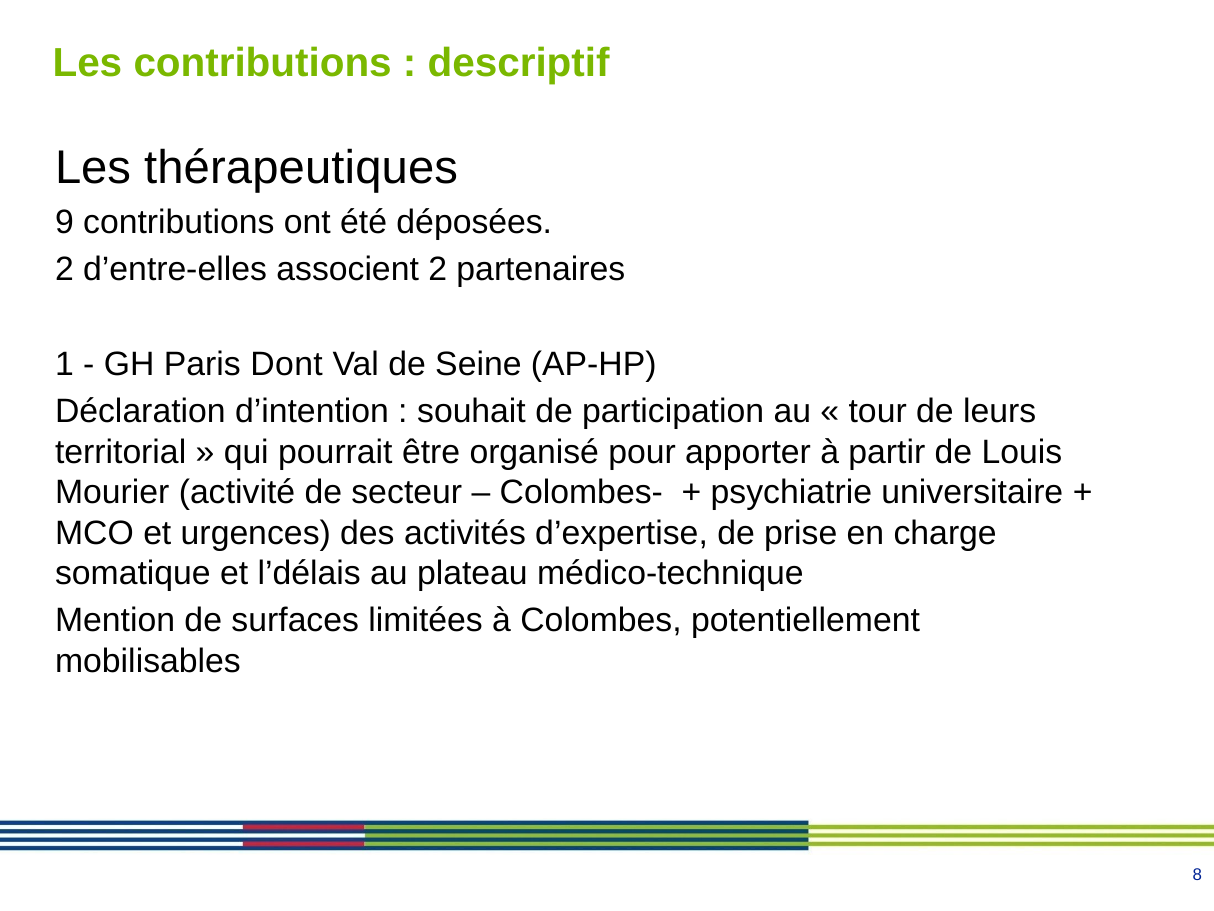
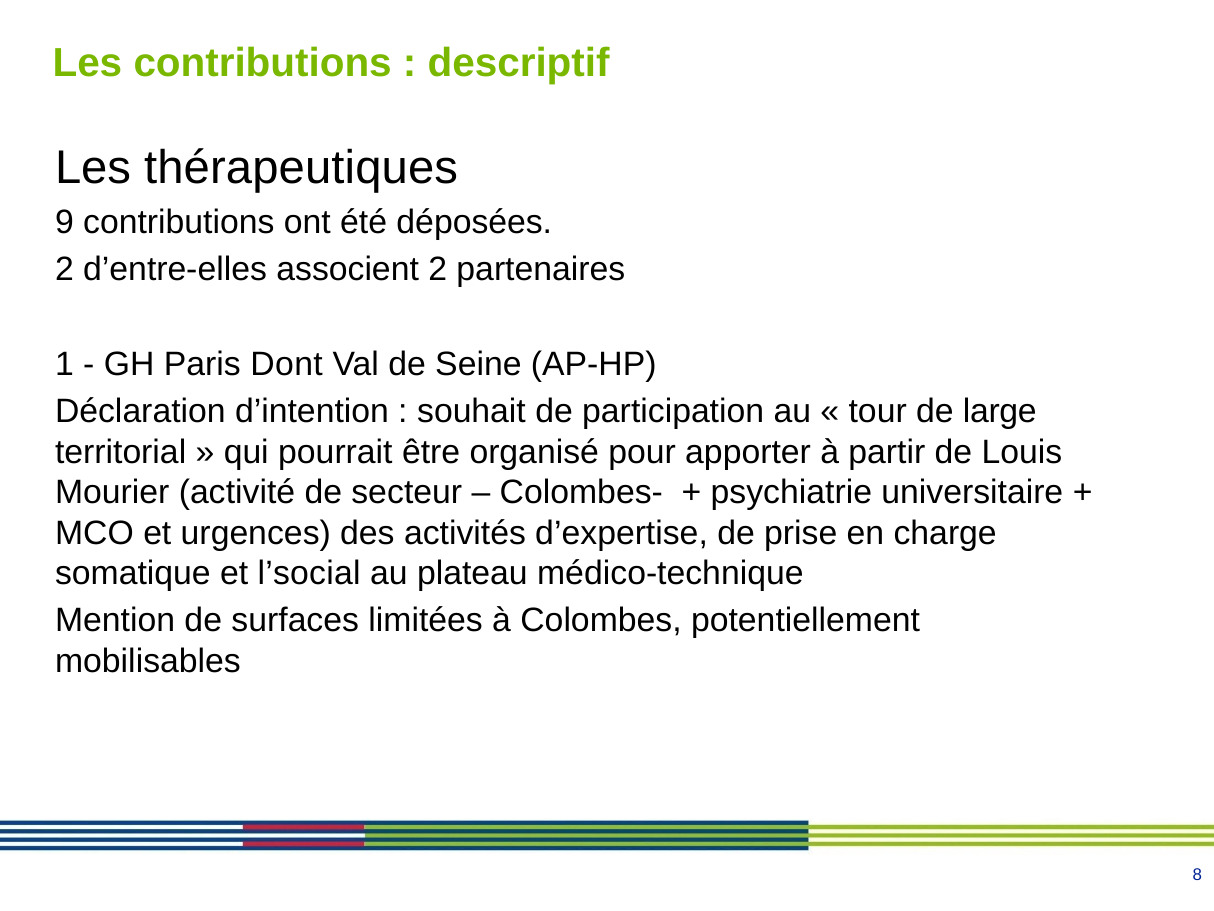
leurs: leurs -> large (1000, 411)
l’délais: l’délais -> l’social (309, 573)
